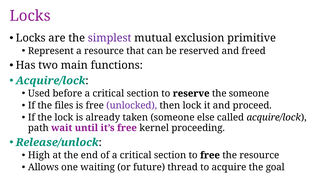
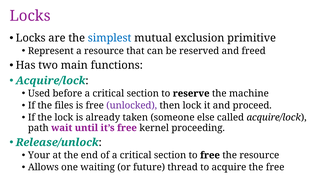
simplest colour: purple -> blue (110, 38)
the someone: someone -> machine (249, 93)
High: High -> Your (39, 155)
the goal: goal -> free (275, 167)
